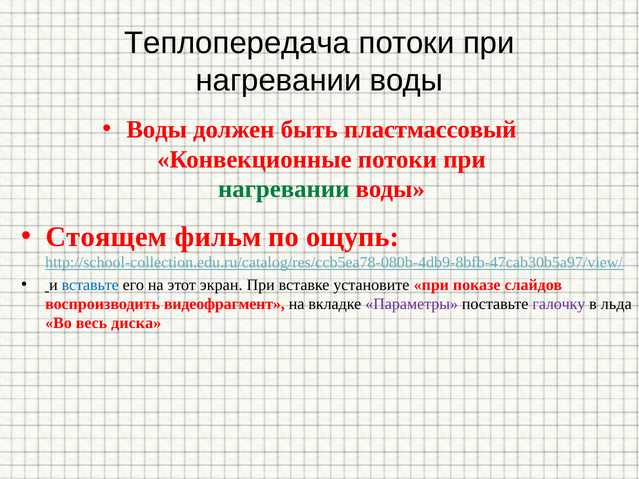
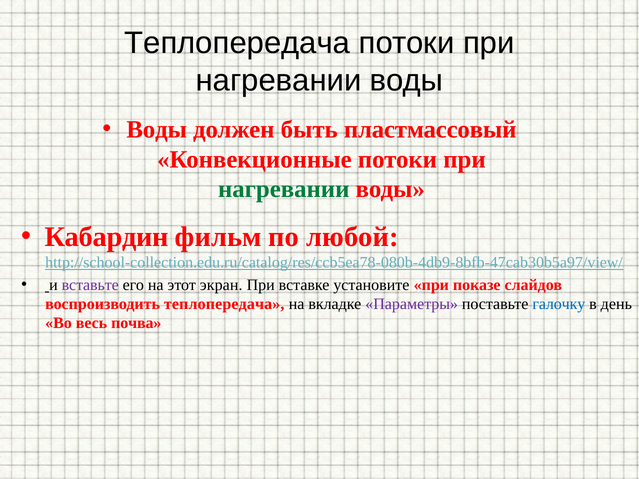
Стоящем: Стоящем -> Кабардин (107, 237)
ощупь: ощупь -> любой (352, 237)
вставьте colour: blue -> purple (90, 285)
воспроизводить видеофрагмент: видеофрагмент -> теплопередача (224, 304)
галочку colour: purple -> blue (559, 304)
льда: льда -> день (616, 304)
диска: диска -> почва (136, 323)
